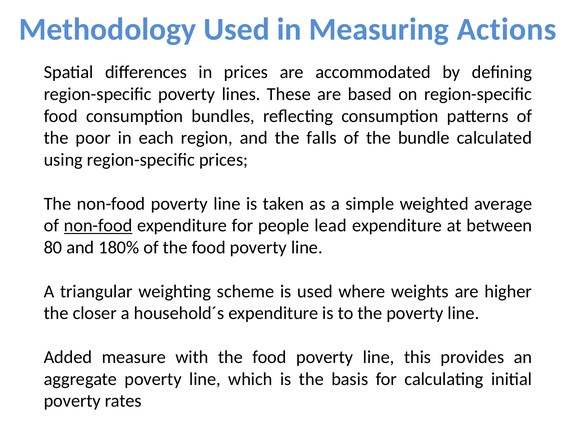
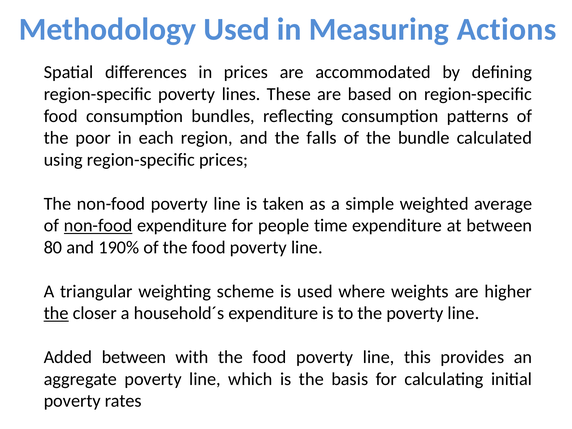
lead: lead -> time (331, 226)
180%: 180% -> 190% (119, 248)
the underline: none -> present (56, 313)
Added measure: measure -> between (134, 357)
